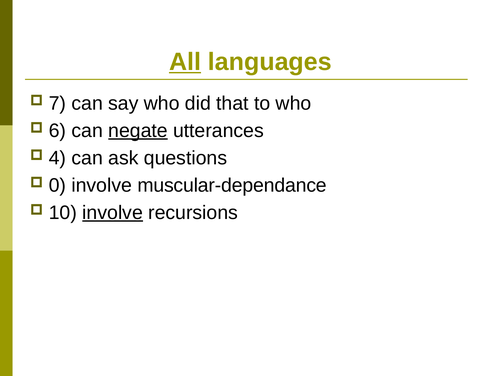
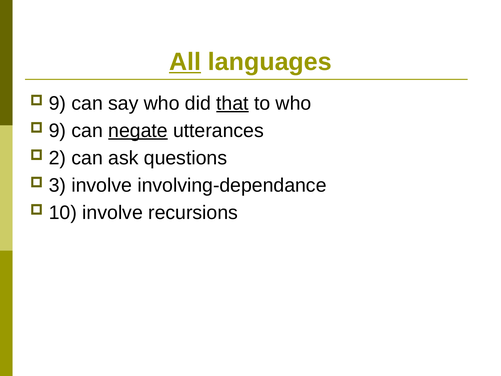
7: 7 -> 9 (58, 103)
that underline: none -> present (232, 103)
6: 6 -> 9 (58, 131)
4: 4 -> 2 (58, 158)
0: 0 -> 3 (58, 185)
muscular-dependance: muscular-dependance -> involving-dependance (232, 185)
involve underline: present -> none (113, 212)
